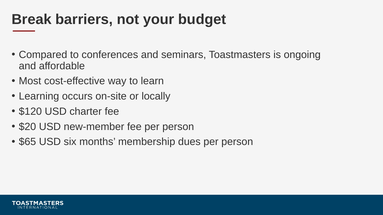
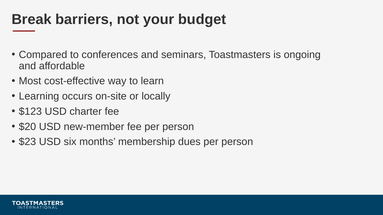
$120: $120 -> $123 (30, 112)
$65: $65 -> $23 (27, 142)
